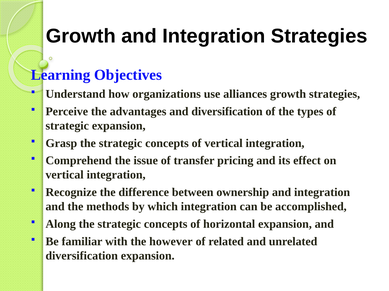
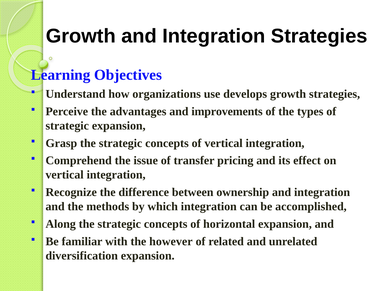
alliances: alliances -> develops (245, 94)
and diversification: diversification -> improvements (227, 112)
